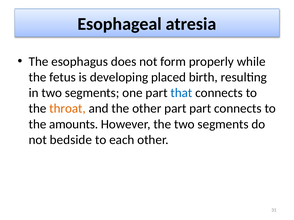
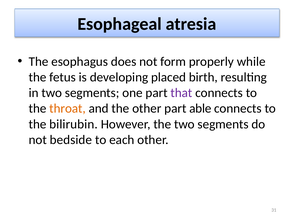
that colour: blue -> purple (181, 93)
part part: part -> able (200, 109)
amounts: amounts -> bilirubin (74, 124)
